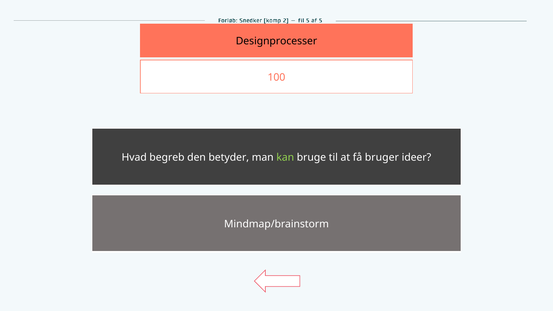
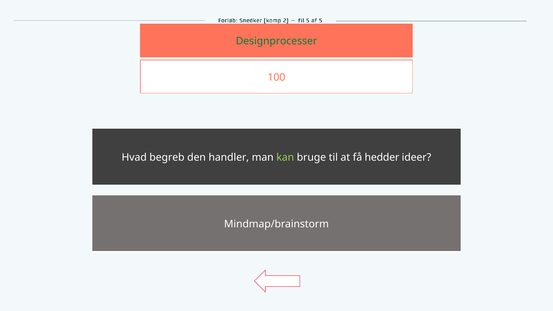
Designprocesser colour: black -> green (276, 41)
betyder: betyder -> handler (229, 158)
bruger: bruger -> hedder (382, 158)
